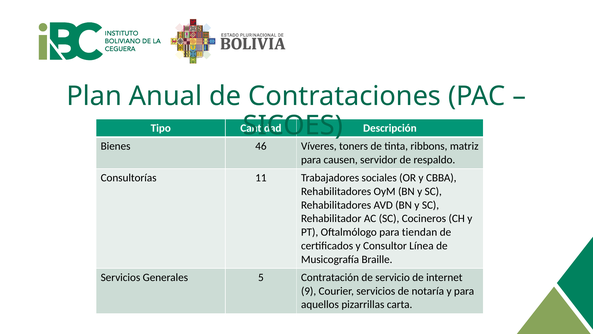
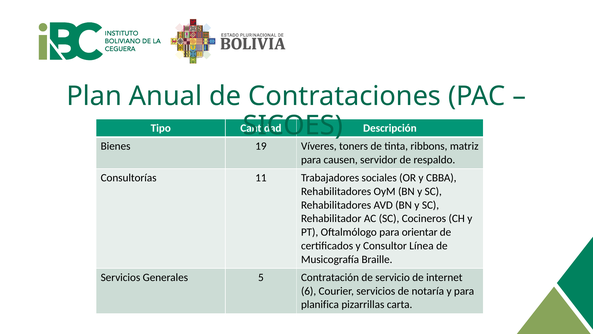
46: 46 -> 19 (261, 146)
tiendan: tiendan -> orientar (420, 232)
9: 9 -> 6 (309, 291)
aquellos: aquellos -> planifica (320, 304)
